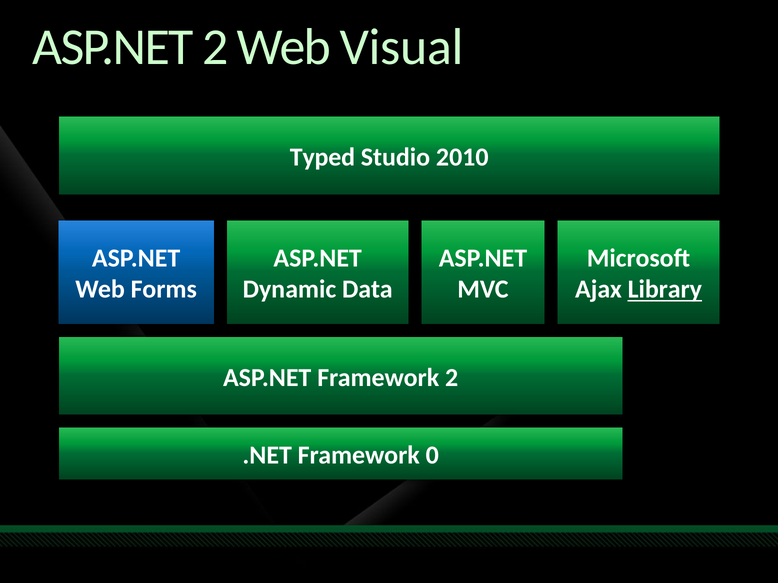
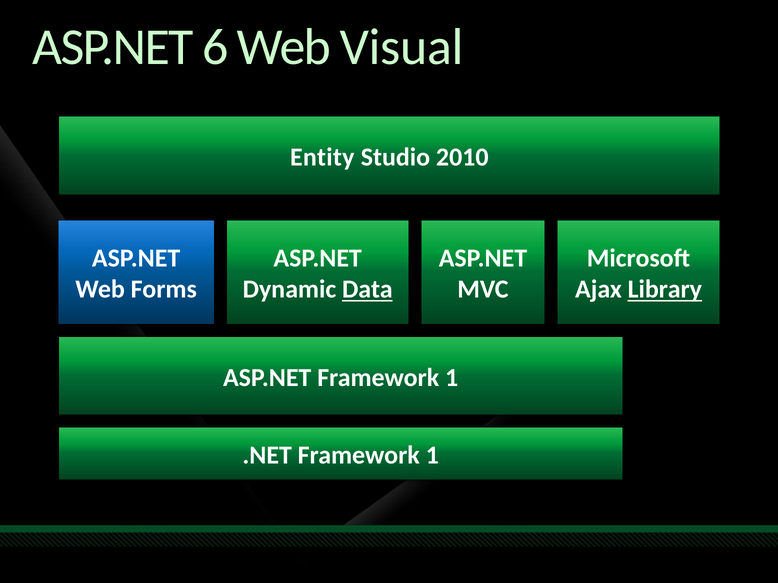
ASP.NET 2: 2 -> 6 (215, 47)
Typed: Typed -> Entity (322, 157)
Data underline: none -> present (367, 290)
ASP.NET Framework 2: 2 -> 1 (452, 378)
.NET Framework 0: 0 -> 1 (432, 456)
